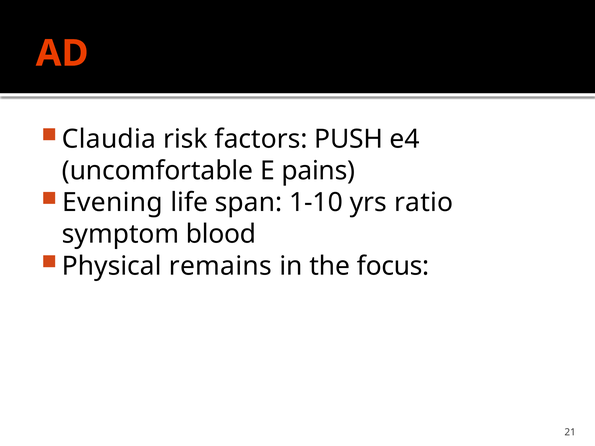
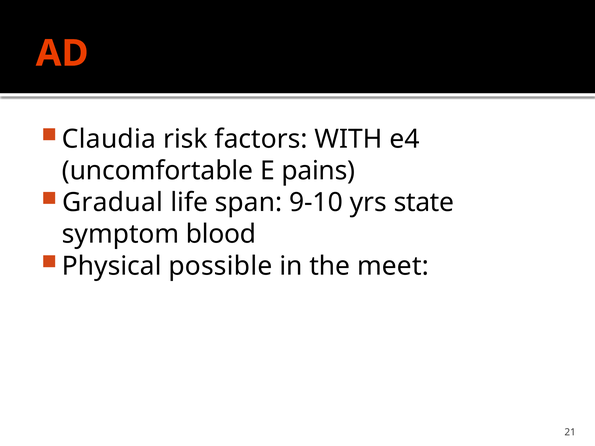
PUSH: PUSH -> WITH (348, 139)
Evening: Evening -> Gradual (113, 203)
1-10: 1-10 -> 9-10 (316, 203)
ratio: ratio -> state (424, 203)
remains: remains -> possible (220, 266)
focus: focus -> meet (393, 266)
